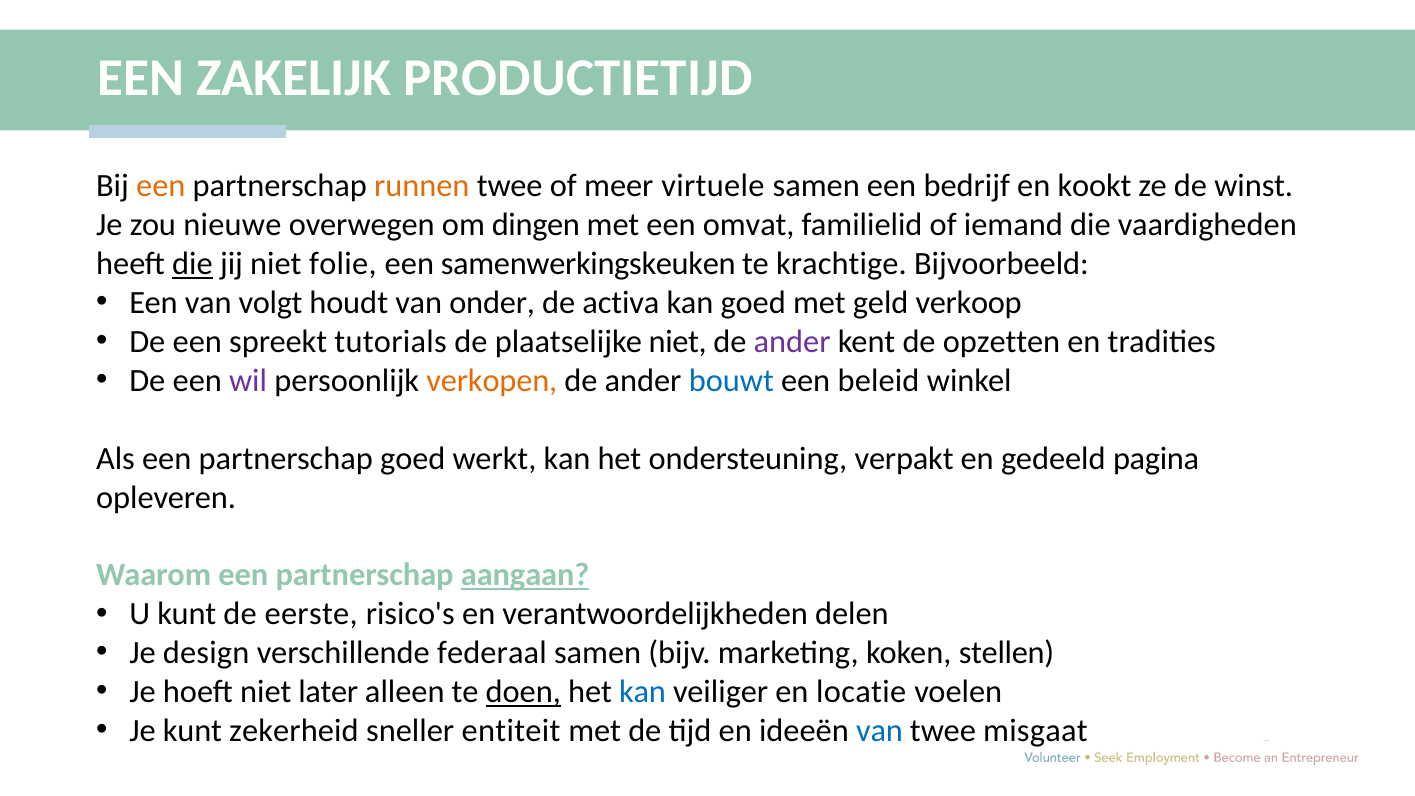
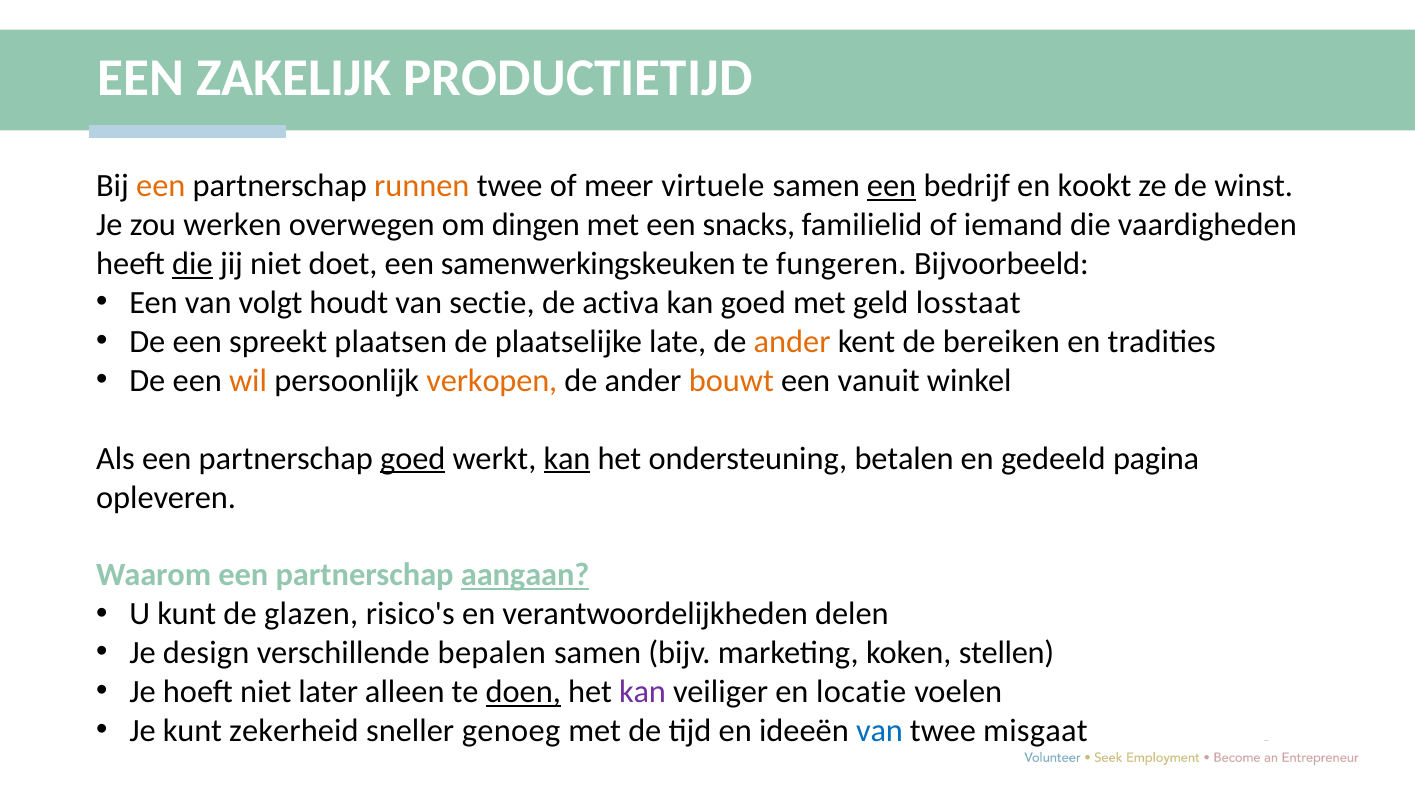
een underline: none -> present (892, 186)
nieuwe: nieuwe -> werken (233, 225)
omvat: omvat -> snacks (749, 225)
folie: folie -> doet (343, 264)
krachtige: krachtige -> fungeren (841, 264)
onder: onder -> sectie (492, 303)
verkoop: verkoop -> losstaat (968, 303)
tutorials: tutorials -> plaatsen (391, 342)
plaatselijke niet: niet -> late (678, 342)
ander colour: purple -> orange (792, 342)
opzetten: opzetten -> bereiken (1001, 342)
wil colour: purple -> orange (248, 381)
bouwt colour: blue -> orange (731, 381)
beleid: beleid -> vanuit (879, 381)
goed underline: none -> present (413, 458)
kan underline: none -> present (567, 458)
verpakt: verpakt -> betalen (904, 458)
eerste: eerste -> glazen (311, 614)
federaal: federaal -> bepalen (492, 653)
kan colour: blue -> purple (643, 692)
entiteit: entiteit -> genoeg (511, 731)
